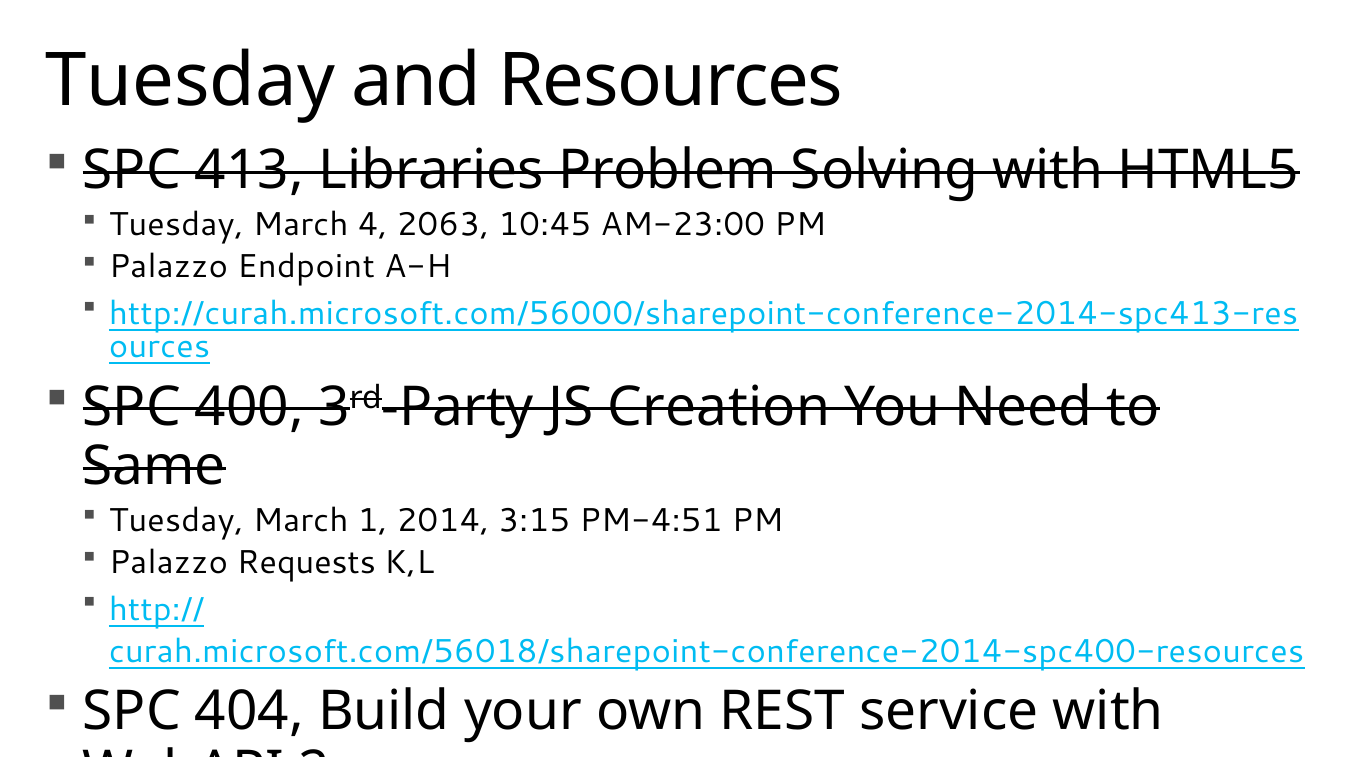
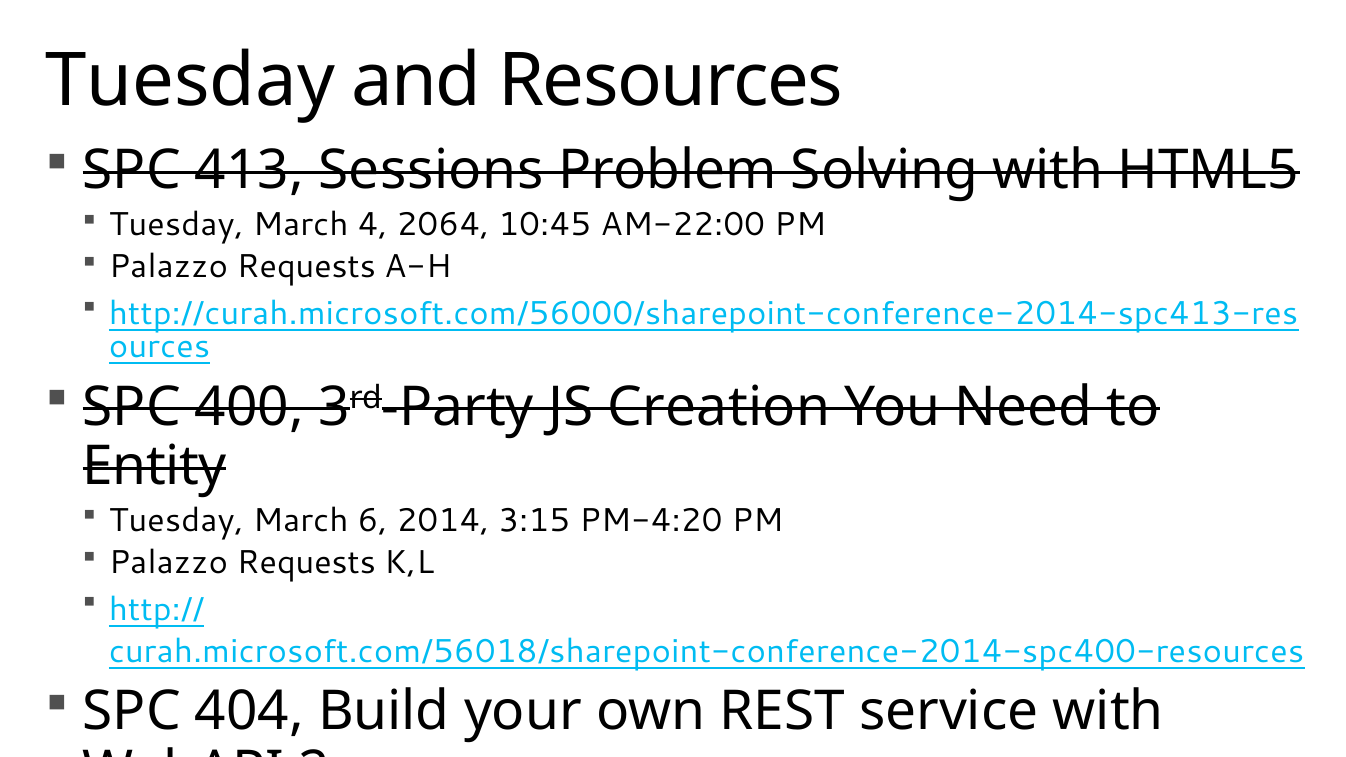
Libraries: Libraries -> Sessions (431, 171)
2063: 2063 -> 2064 (443, 225)
AM-23:00: AM-23:00 -> AM-22:00 (683, 225)
Endpoint: Endpoint -> Requests (306, 267)
Same: Same -> Entity (155, 466)
1: 1 -> 6 (373, 520)
PM-4:51: PM-4:51 -> PM-4:20 (651, 520)
